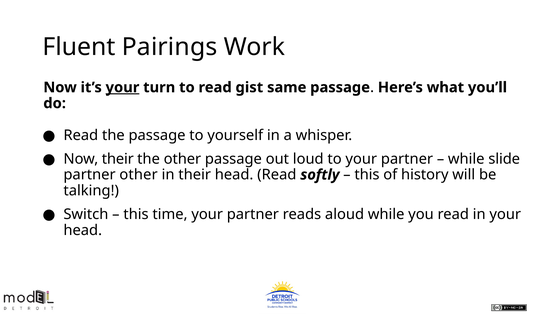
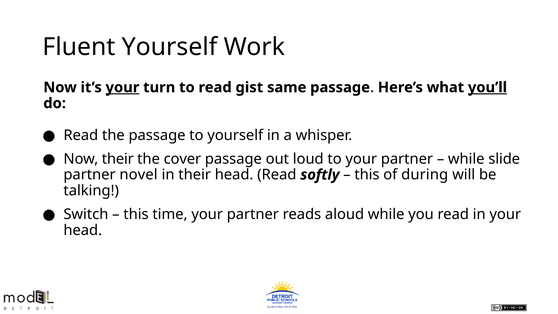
Fluent Pairings: Pairings -> Yourself (170, 47)
you’ll underline: none -> present (487, 87)
the other: other -> cover (182, 159)
partner other: other -> novel (139, 175)
history: history -> during (425, 175)
